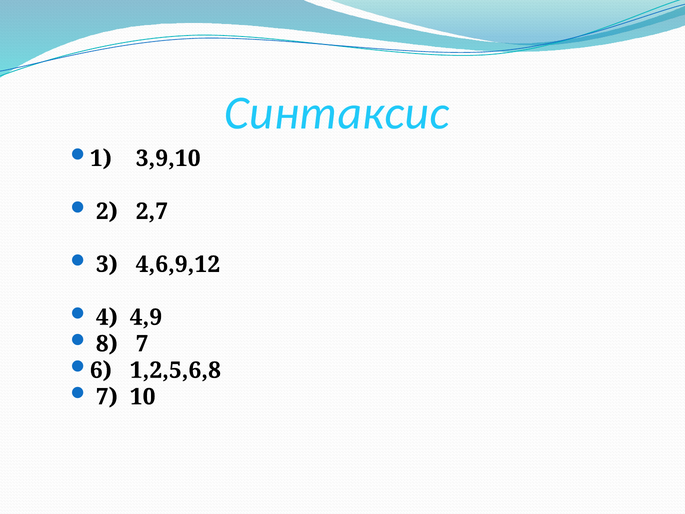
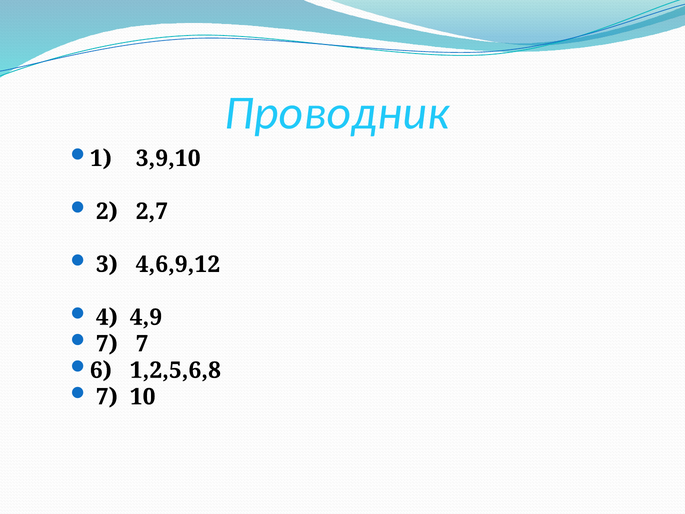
Синтаксис: Синтаксис -> Проводник (337, 113)
8: 8 -> 7 (107, 344)
